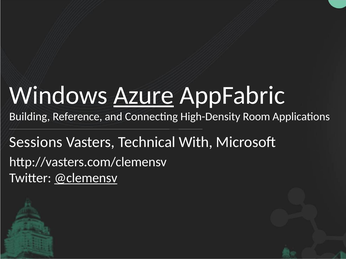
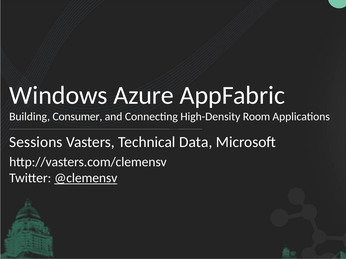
Azure underline: present -> none (144, 95)
Reference: Reference -> Consumer (77, 117)
With: With -> Data (196, 142)
